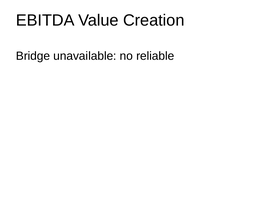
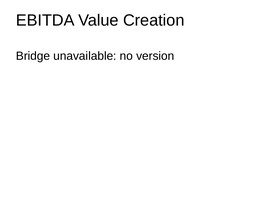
reliable: reliable -> version (155, 56)
